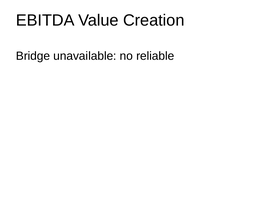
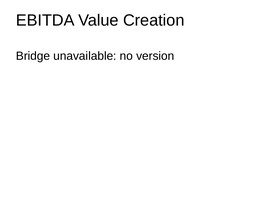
reliable: reliable -> version (155, 56)
